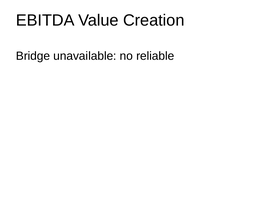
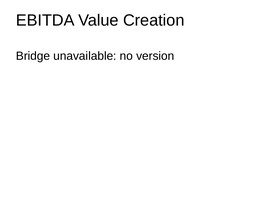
reliable: reliable -> version (155, 56)
